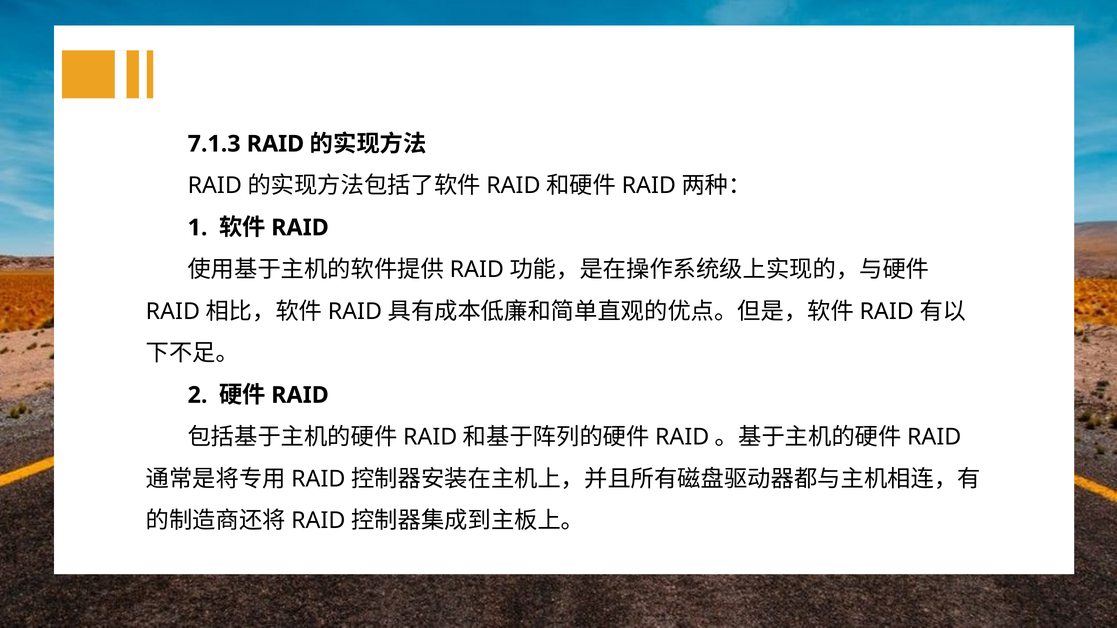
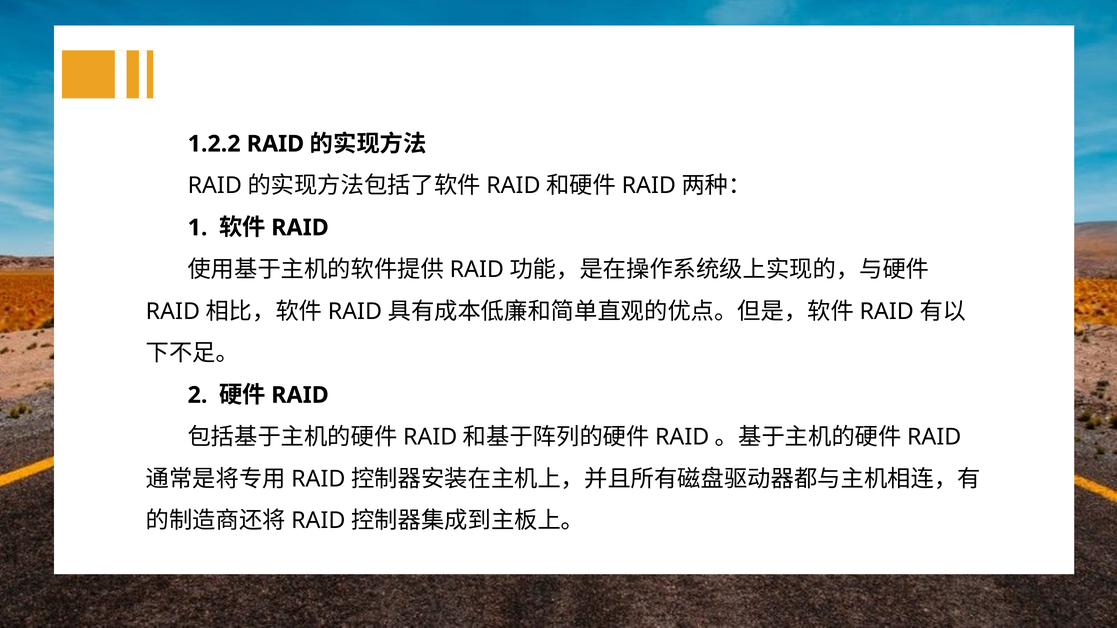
7.1.3: 7.1.3 -> 1.2.2 (214, 144)
